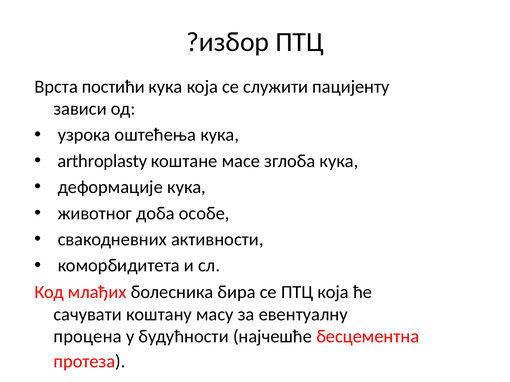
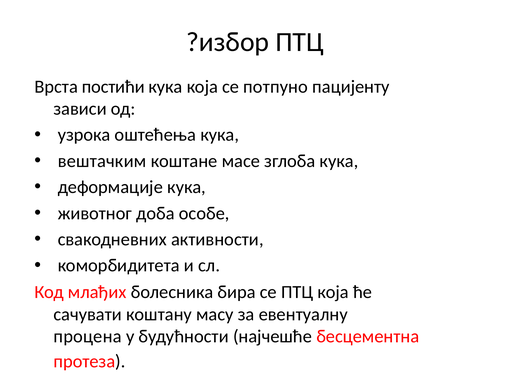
служити: служити -> потпуно (276, 87)
arthroplasty: arthroplasty -> вештачким (102, 161)
